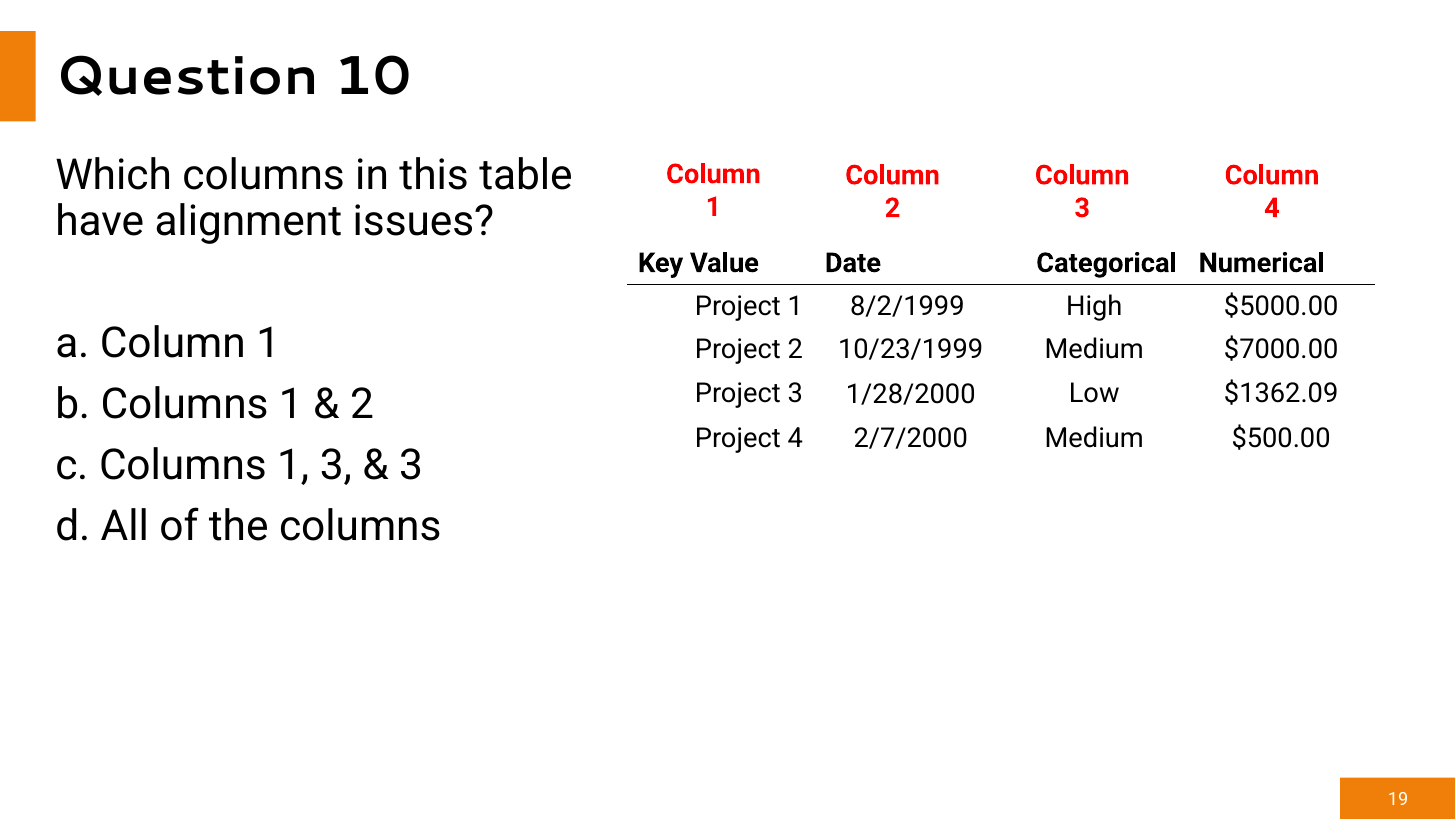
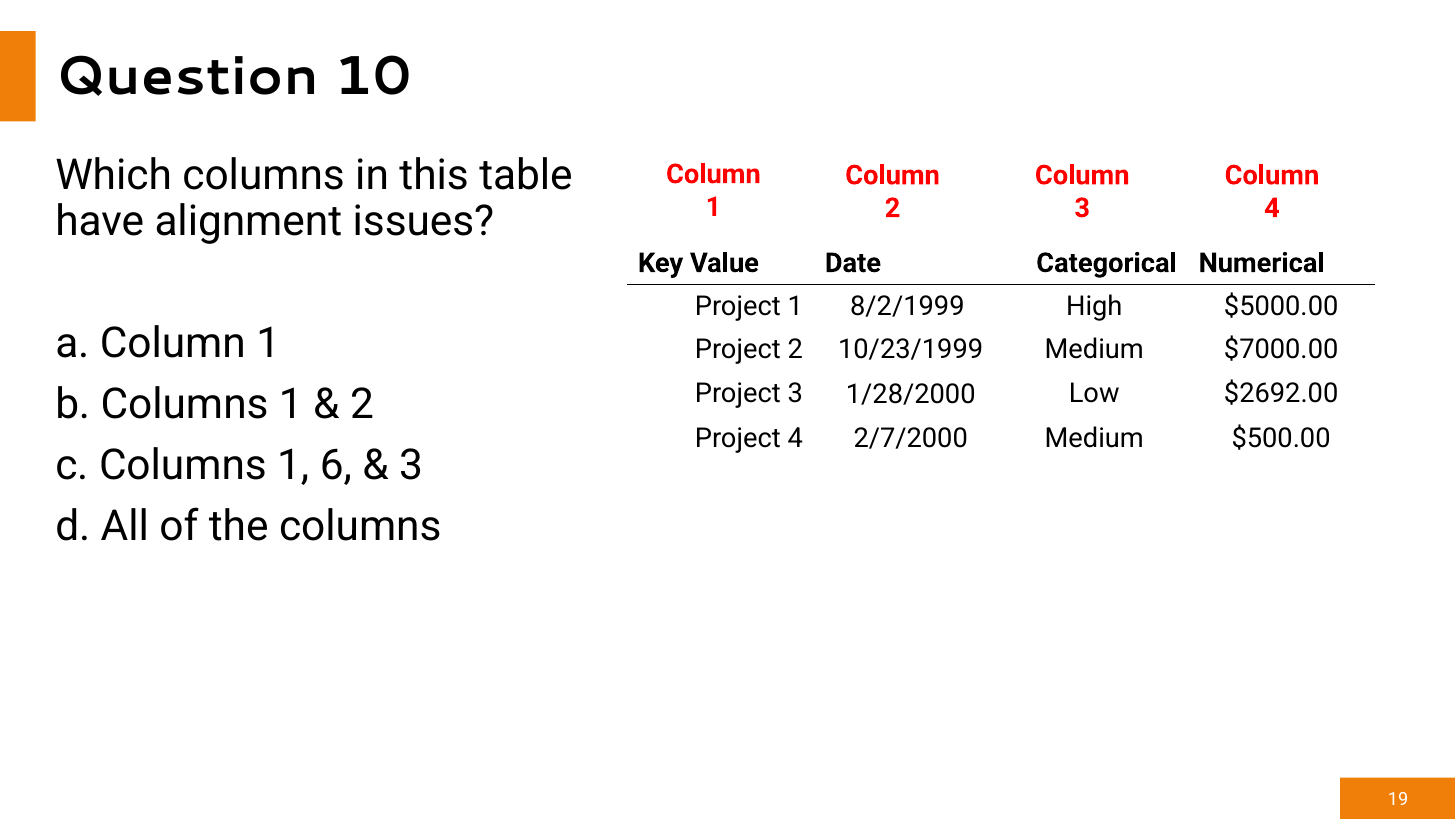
$1362.09: $1362.09 -> $2692.00 (1281, 394)
1 3: 3 -> 6 (336, 465)
